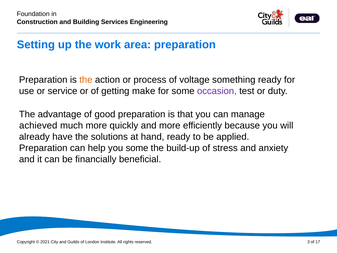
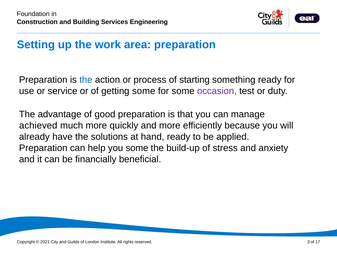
the colour: orange -> blue (86, 80)
voltage: voltage -> starting (195, 80)
getting make: make -> some (144, 91)
